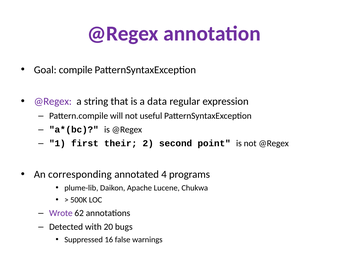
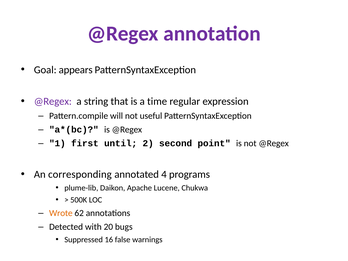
compile: compile -> appears (76, 70)
data: data -> time (157, 101)
their: their -> until (121, 143)
Wrote colour: purple -> orange (61, 213)
